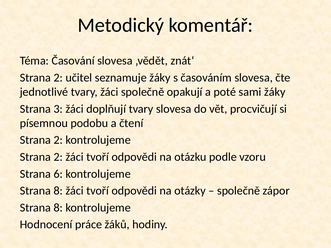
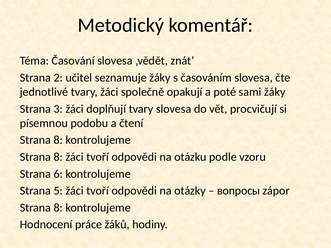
2: 2 -> 8 (58, 140)
2: 2 -> 8 (58, 157)
8: 8 -> 5 (58, 191)
společně: společně -> вопросы (239, 191)
